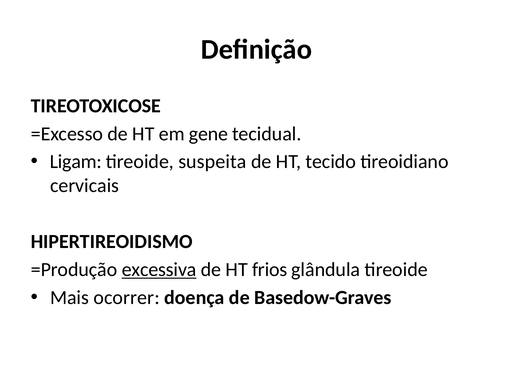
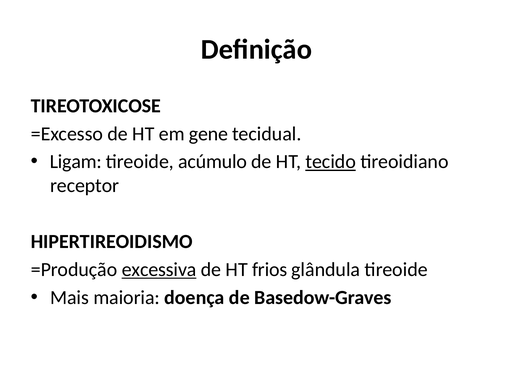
suspeita: suspeita -> acúmulo (213, 162)
tecido underline: none -> present (331, 162)
cervicais: cervicais -> receptor (85, 186)
ocorrer: ocorrer -> maioria (127, 297)
